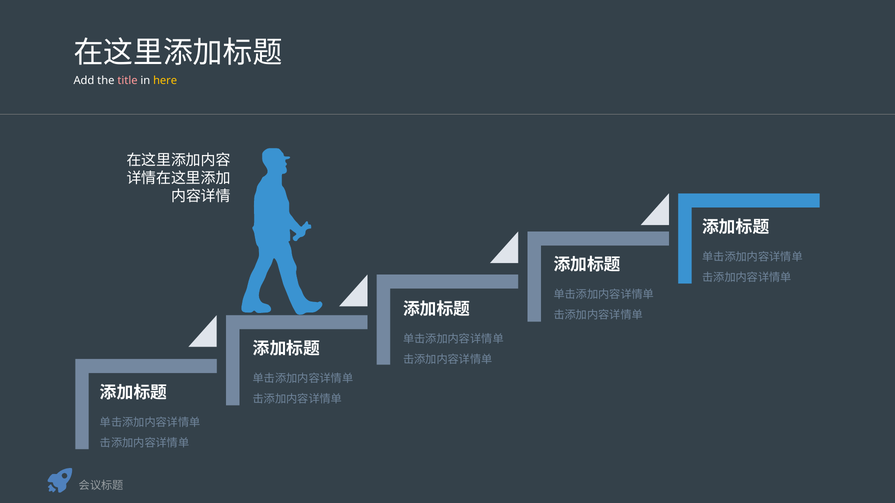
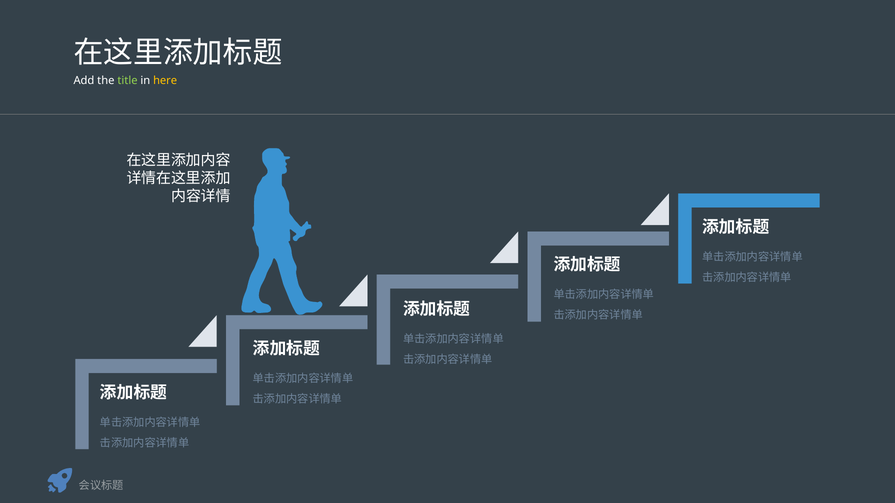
title colour: pink -> light green (128, 80)
